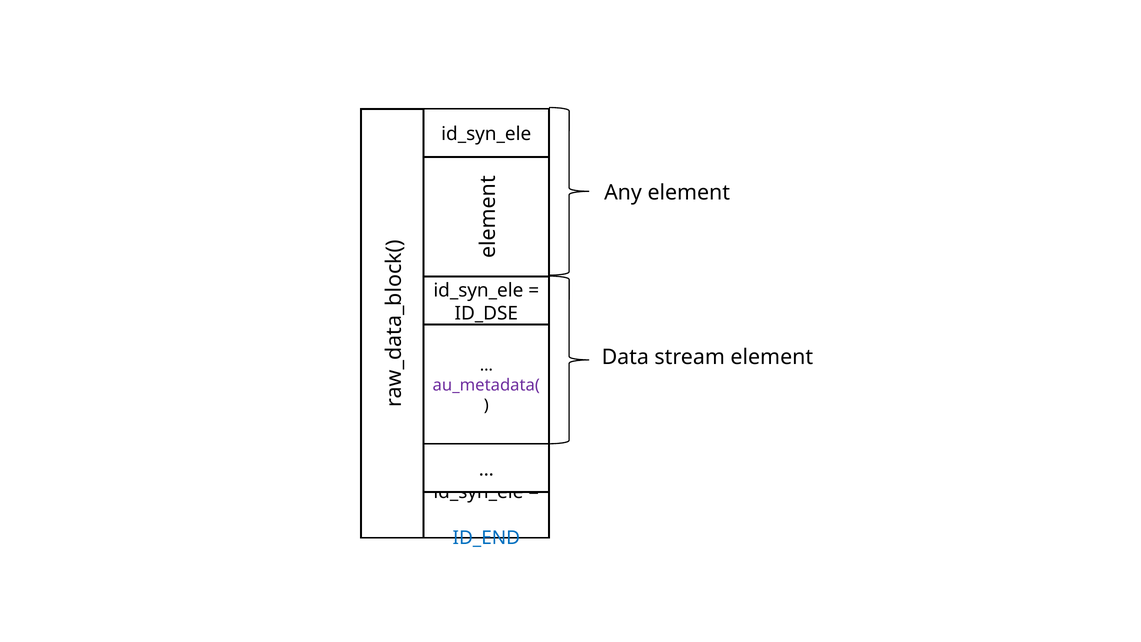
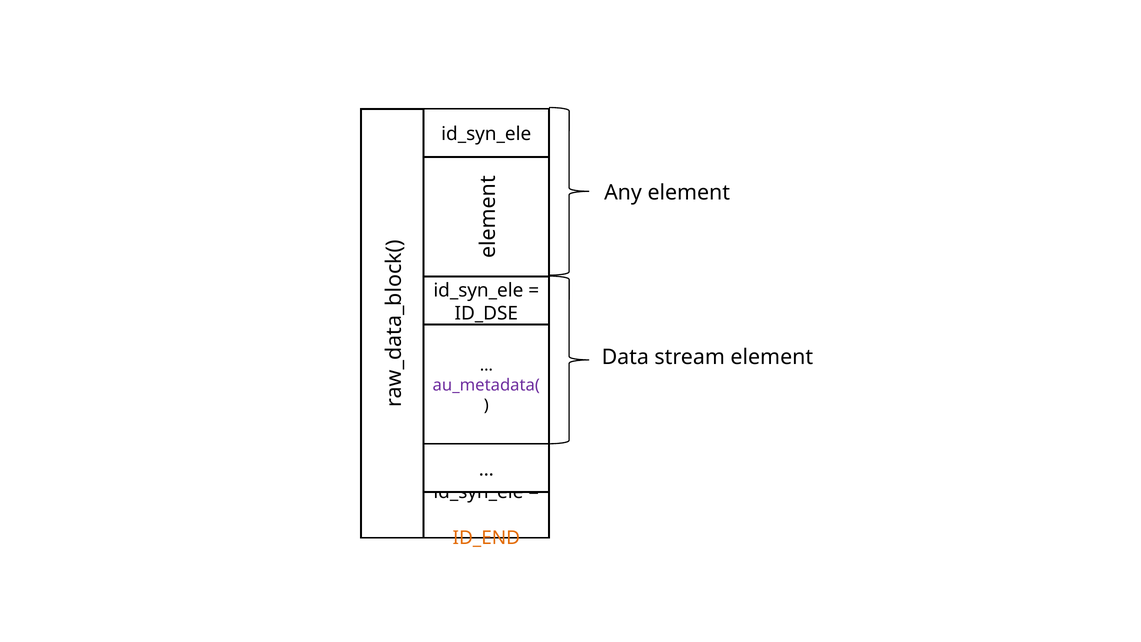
ID_END colour: blue -> orange (486, 538)
